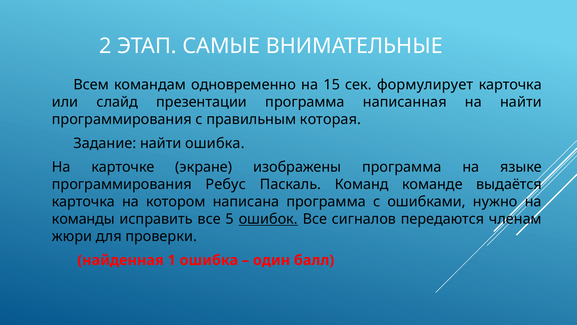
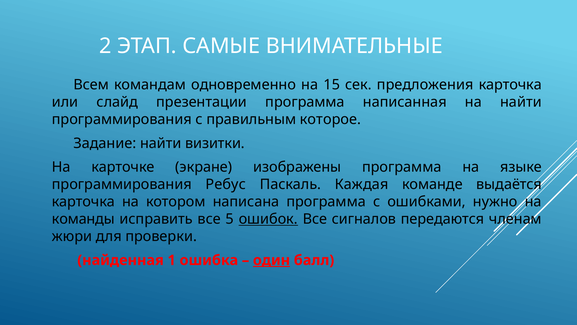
формулирует: формулирует -> предложения (425, 85)
которая: которая -> которое (330, 119)
найти ошибка: ошибка -> визитки (215, 143)
Команд: Команд -> Каждая (362, 184)
один underline: none -> present (271, 260)
